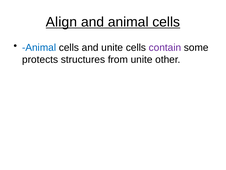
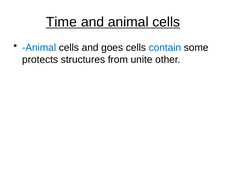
Align: Align -> Time (61, 22)
and unite: unite -> goes (112, 47)
contain colour: purple -> blue (165, 47)
